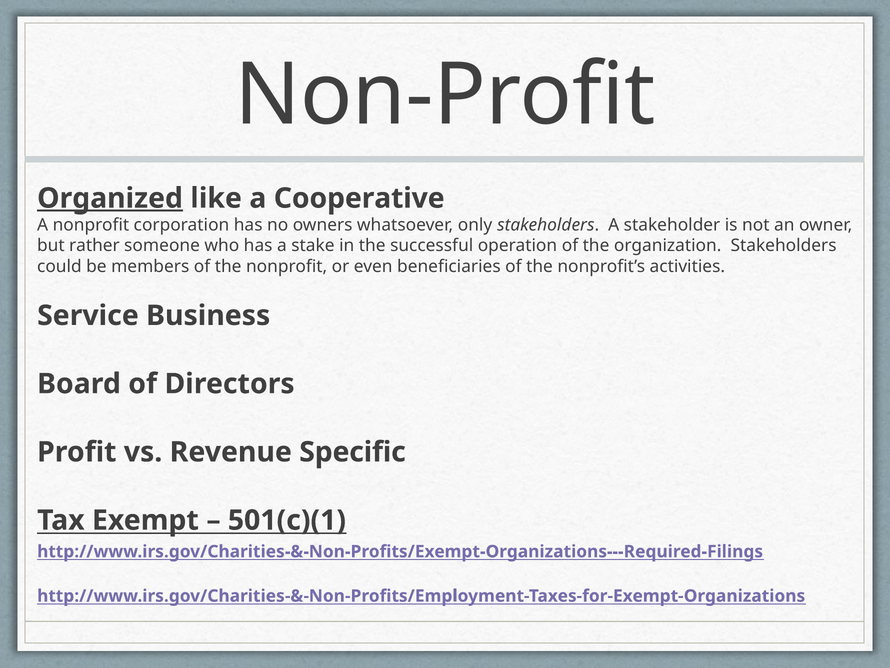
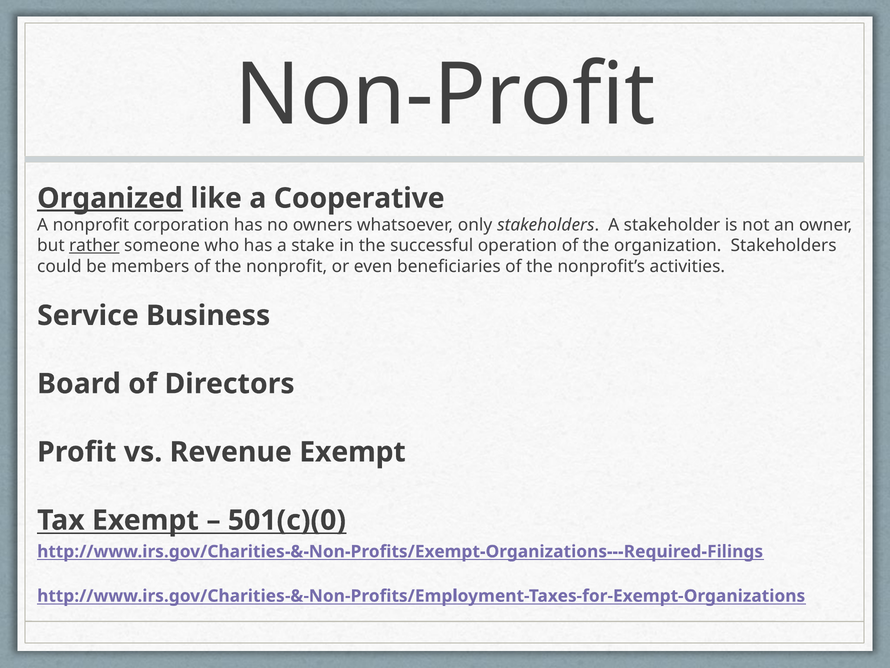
rather underline: none -> present (94, 246)
Revenue Specific: Specific -> Exempt (353, 452)
501(c)(1: 501(c)(1 -> 501(c)(0 (287, 520)
